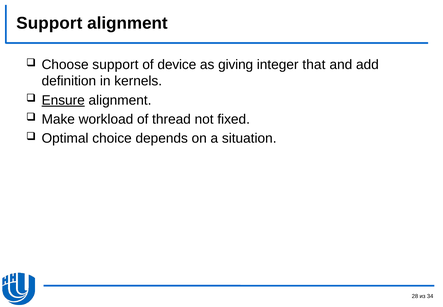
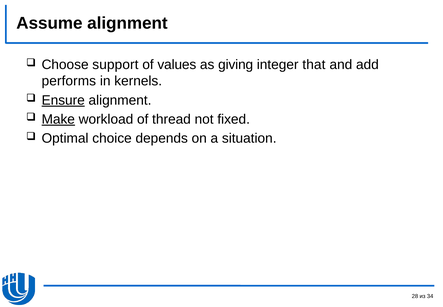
Support: Support -> Assume (49, 23)
device: device -> values (177, 65)
definition: definition -> performs (69, 81)
Make underline: none -> present (58, 119)
